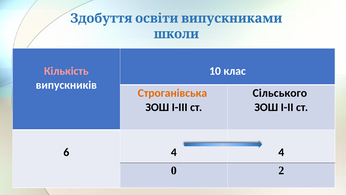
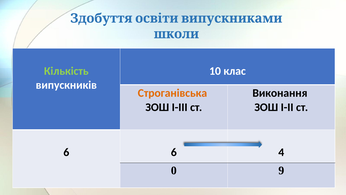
Кількість colour: pink -> light green (66, 71)
Сільського: Сільського -> Виконання (280, 93)
6 4: 4 -> 6 (174, 152)
2: 2 -> 9 (281, 170)
